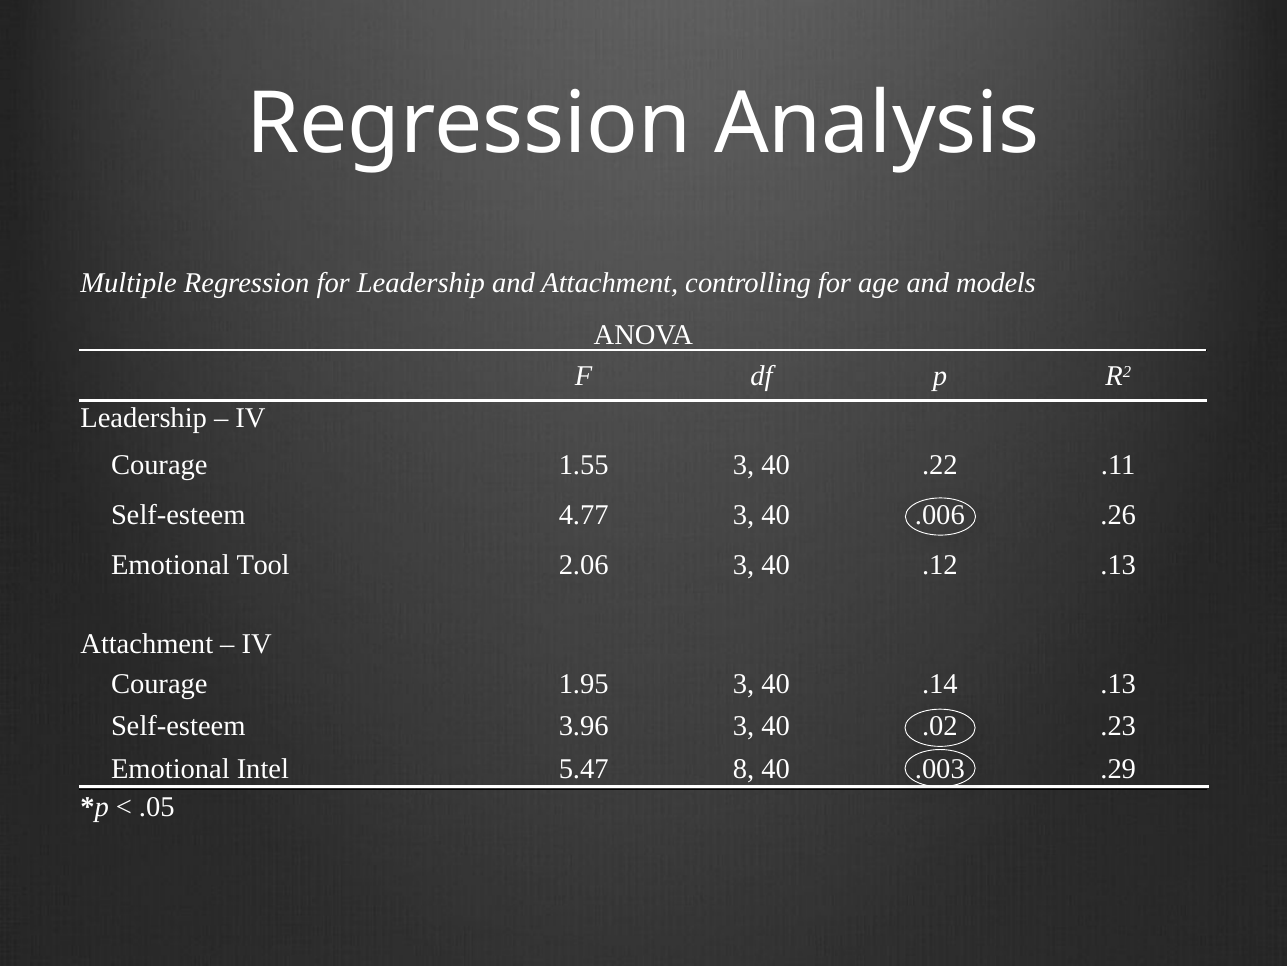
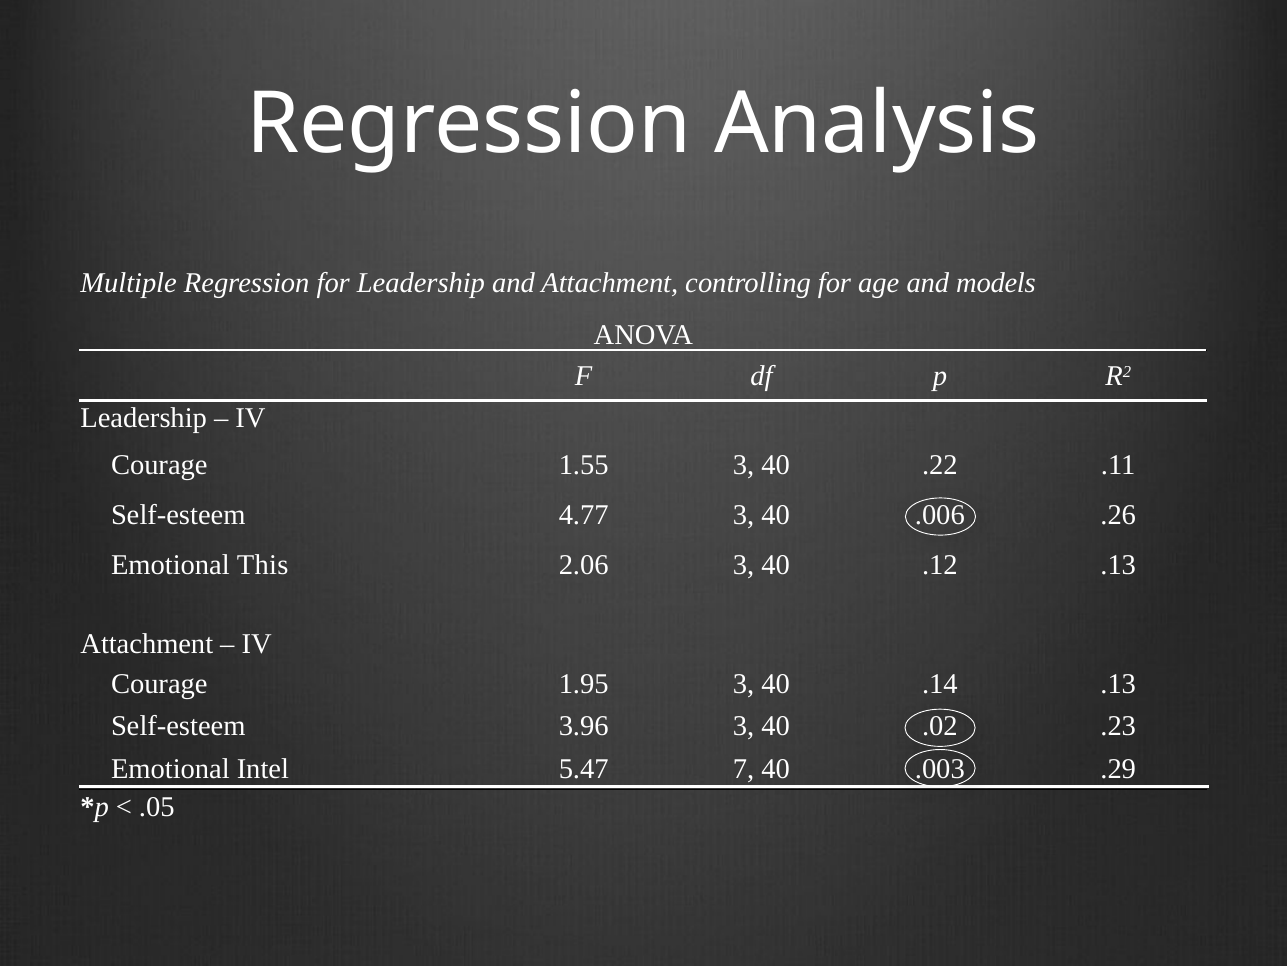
Tool: Tool -> This (263, 564)
8: 8 -> 7 (744, 768)
